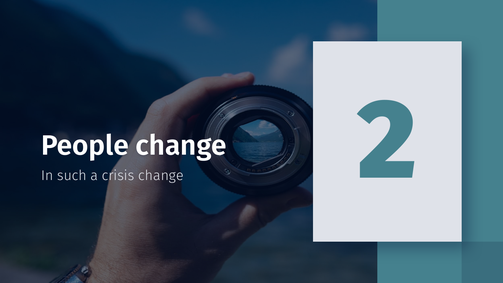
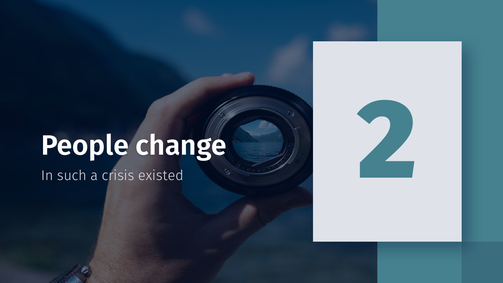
crisis change: change -> existed (161, 175)
